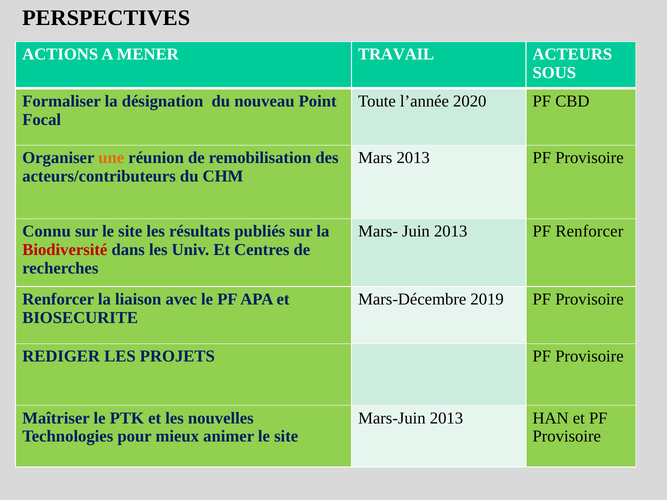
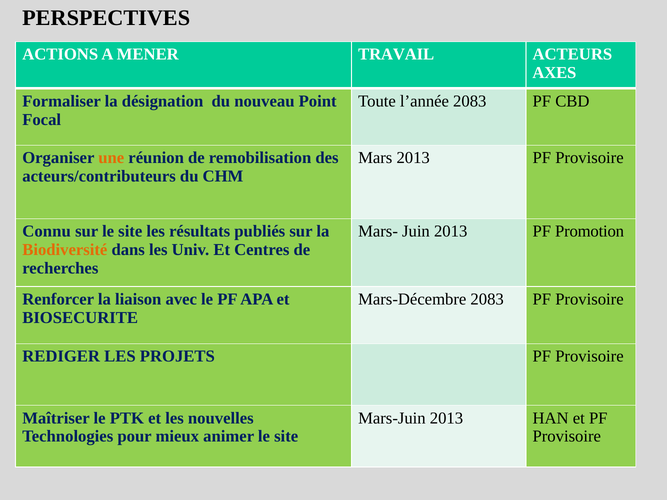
SOUS: SOUS -> AXES (554, 73)
l’année 2020: 2020 -> 2083 (470, 101)
PF Renforcer: Renforcer -> Promotion (590, 232)
Biodiversité colour: red -> orange (65, 250)
Mars-Décembre 2019: 2019 -> 2083 (487, 299)
